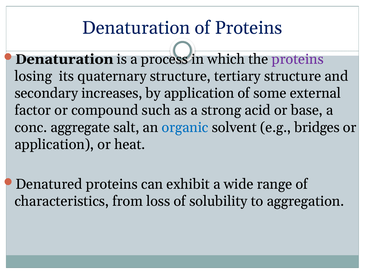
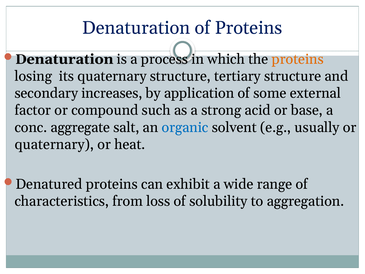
proteins colour: purple -> orange (298, 59)
bridges: bridges -> usually (317, 127)
application: application -> quaternary (54, 144)
